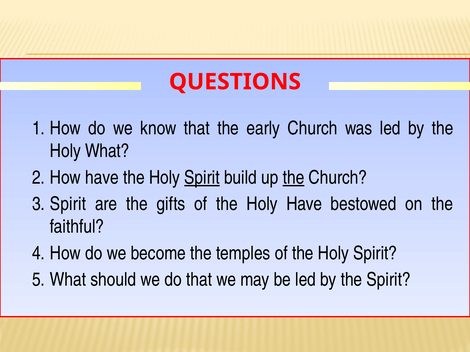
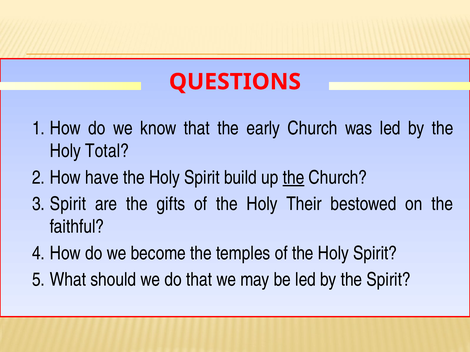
Holy What: What -> Total (107, 151)
Spirit underline: present -> none (202, 178)
Holy Have: Have -> Their (304, 204)
